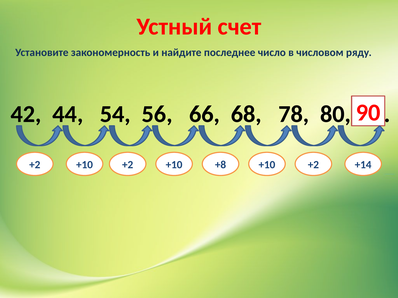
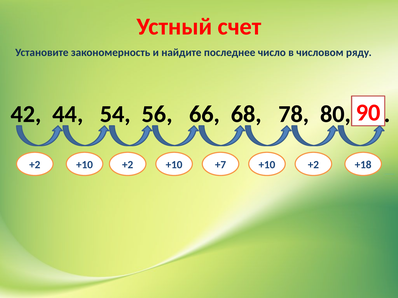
+8: +8 -> +7 (221, 165)
+14: +14 -> +18 (363, 165)
